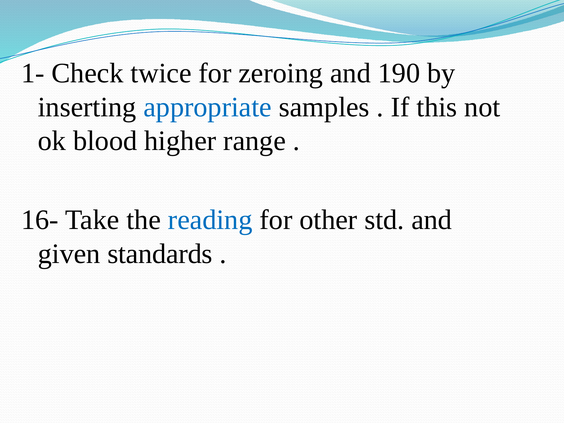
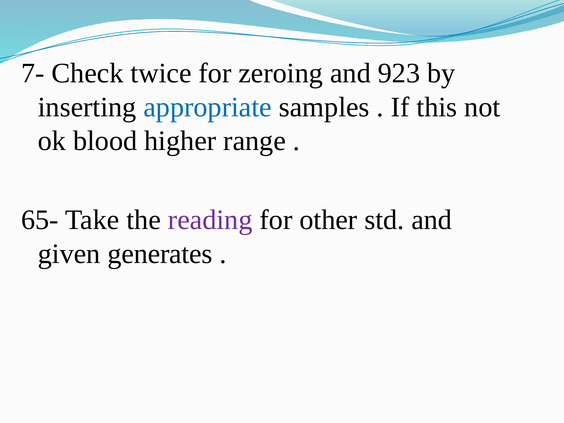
1-: 1- -> 7- (33, 73)
190: 190 -> 923 (399, 73)
16-: 16- -> 65- (40, 220)
reading colour: blue -> purple (210, 220)
standards: standards -> generates (160, 254)
